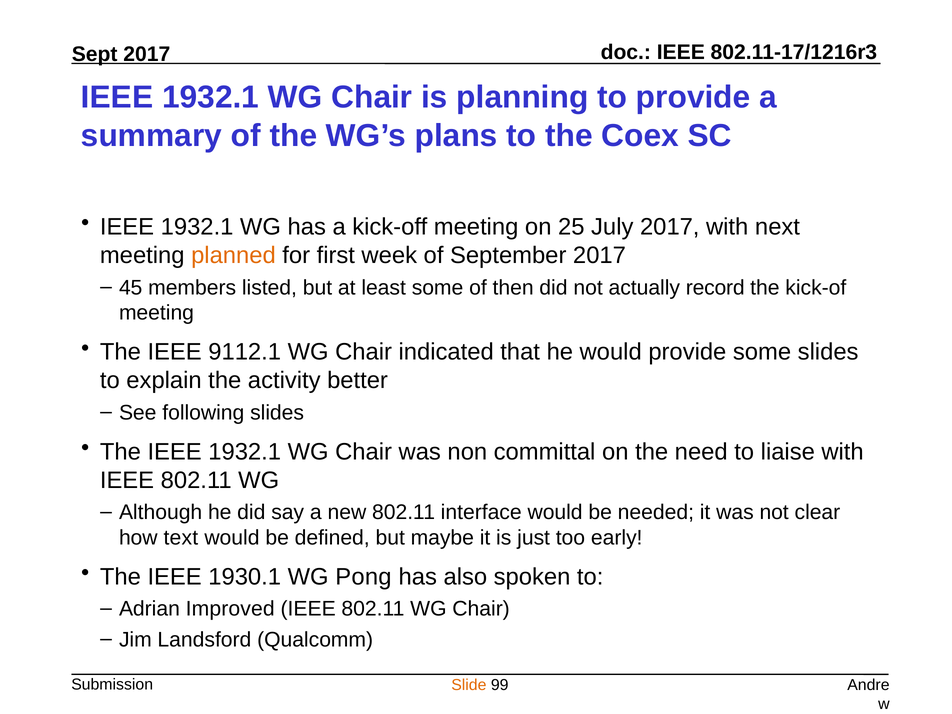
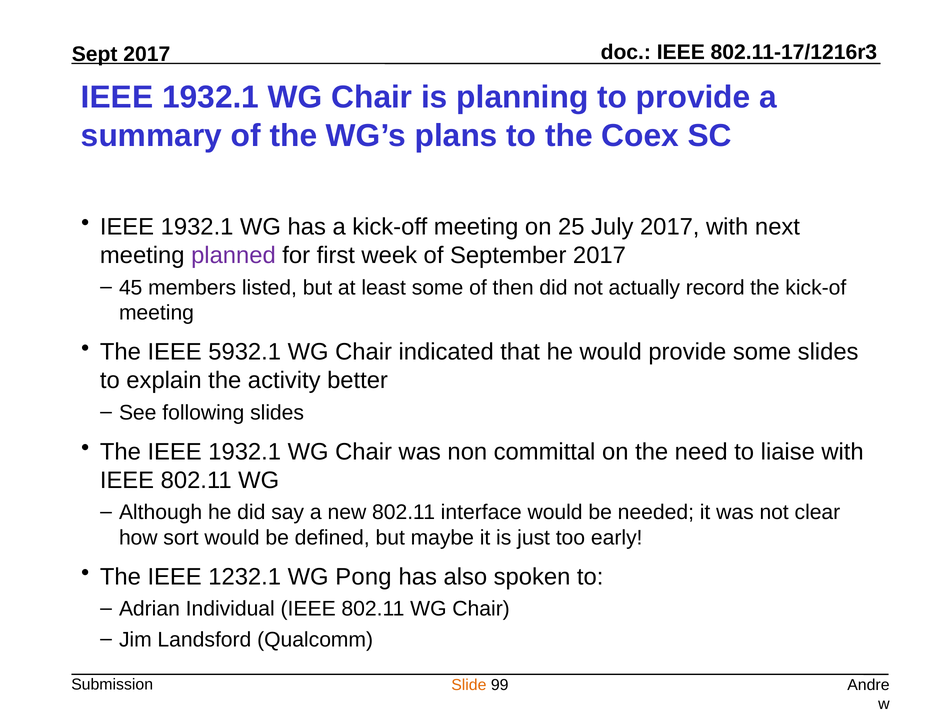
planned colour: orange -> purple (233, 256)
9112.1: 9112.1 -> 5932.1 (245, 352)
text: text -> sort (181, 538)
1930.1: 1930.1 -> 1232.1 (245, 577)
Improved: Improved -> Individual (230, 609)
